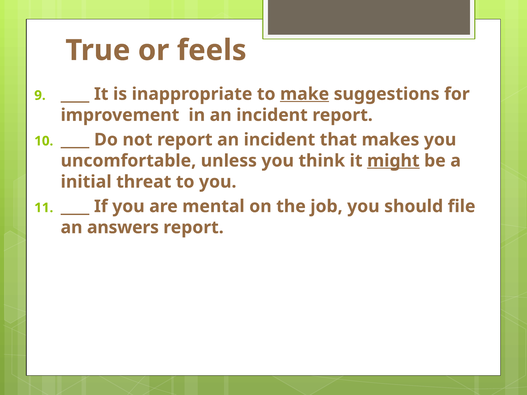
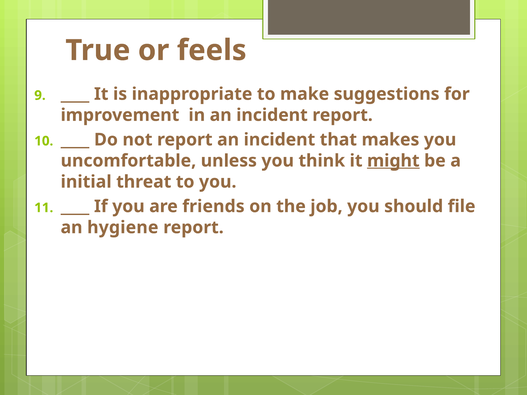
make underline: present -> none (305, 94)
mental: mental -> friends (213, 206)
answers: answers -> hygiene (123, 228)
